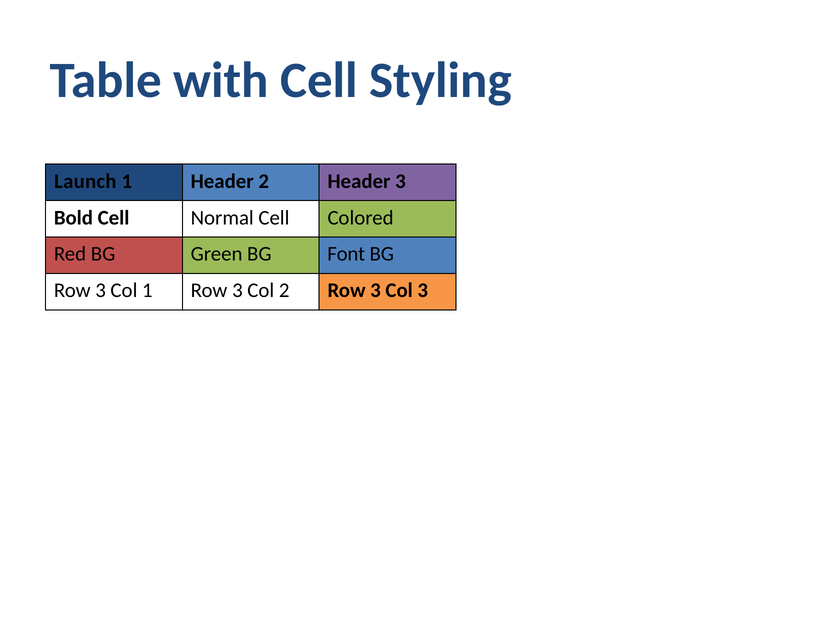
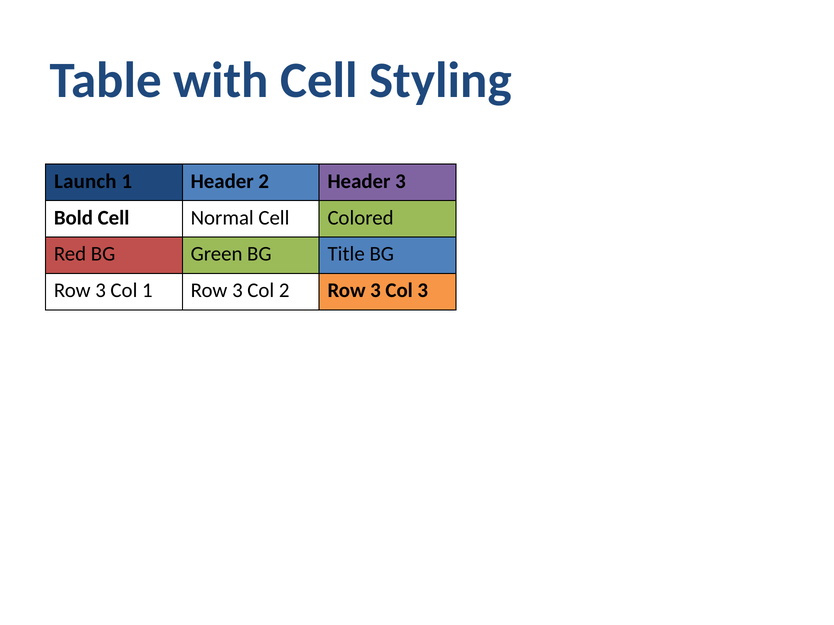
Font: Font -> Title (346, 254)
